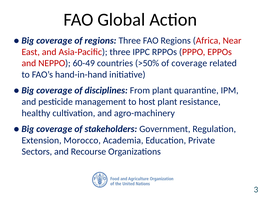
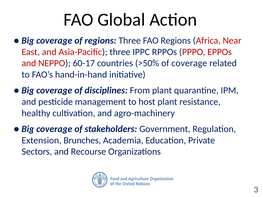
60-49: 60-49 -> 60-17 (84, 63)
Morocco: Morocco -> Brunches (82, 140)
